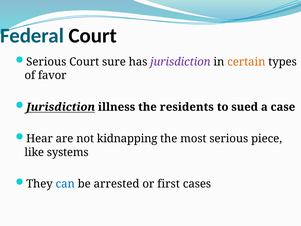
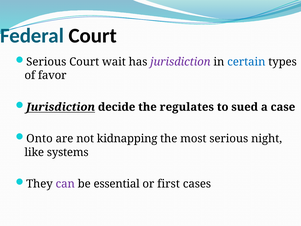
sure: sure -> wait (114, 62)
certain colour: orange -> blue (246, 62)
illness: illness -> decide (117, 107)
residents: residents -> regulates (187, 107)
Hear: Hear -> Onto (39, 139)
piece: piece -> night (267, 139)
can colour: blue -> purple (65, 184)
arrested: arrested -> essential (117, 184)
